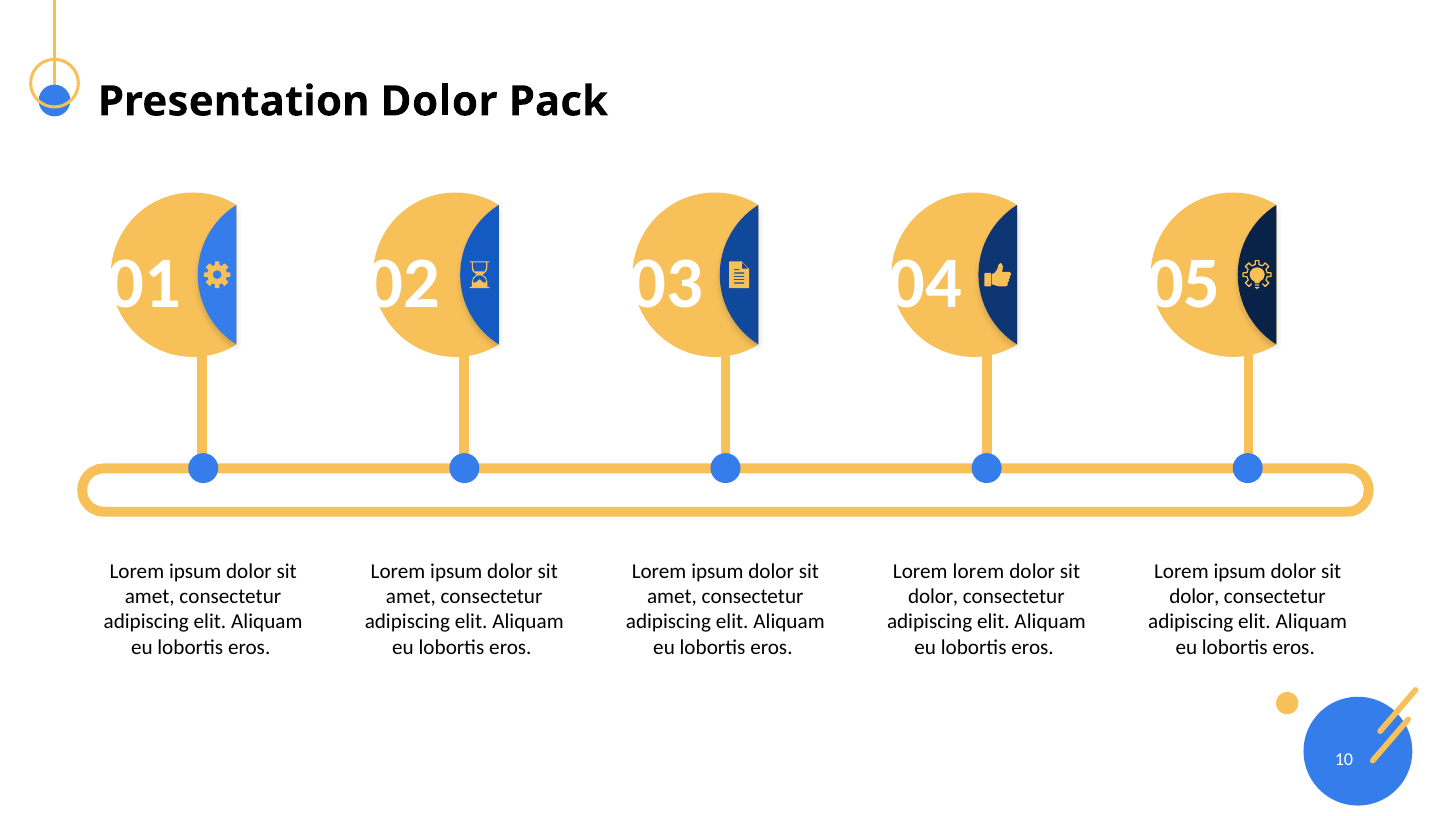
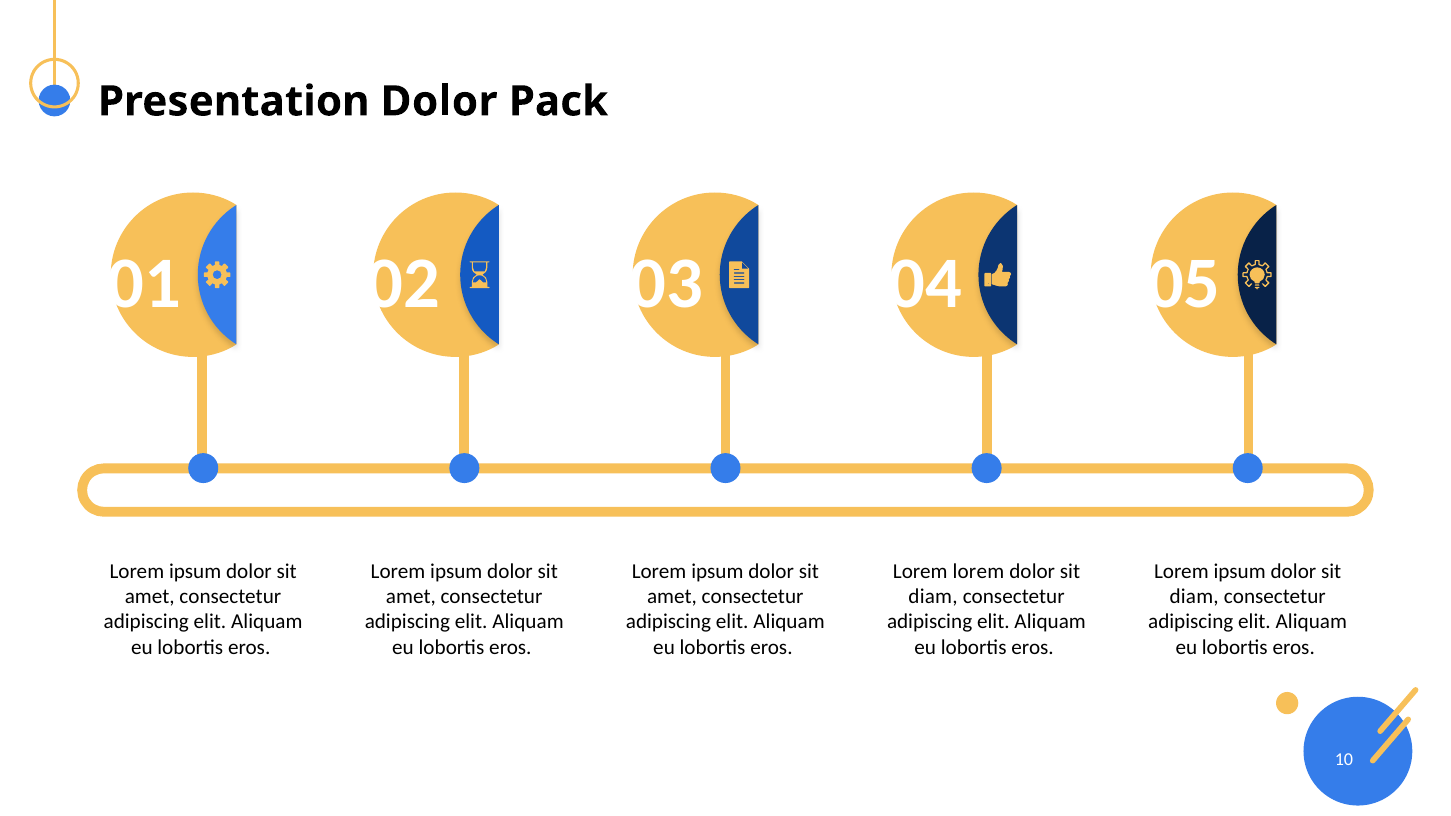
dolor: dolor -> diam (933, 597)
dolor: dolor -> diam (1194, 597)
